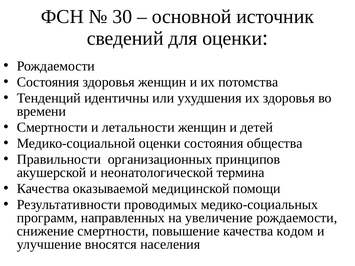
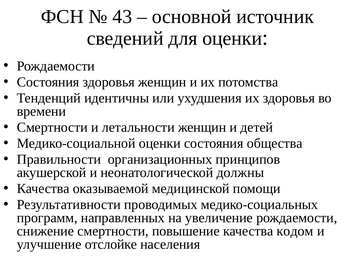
30: 30 -> 43 (122, 17)
термина: термина -> должны (240, 173)
вносятся: вносятся -> отслойке (111, 245)
